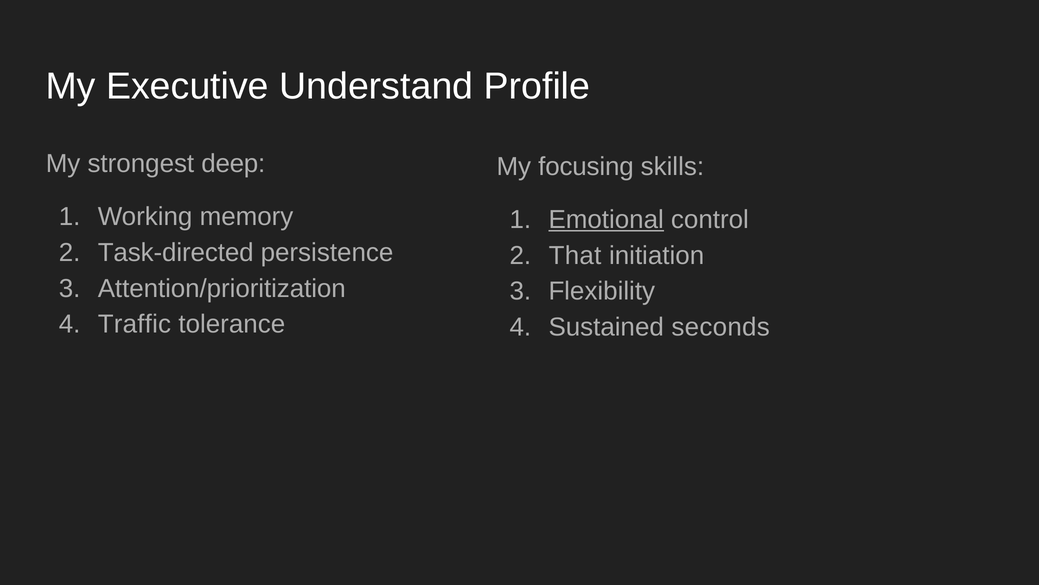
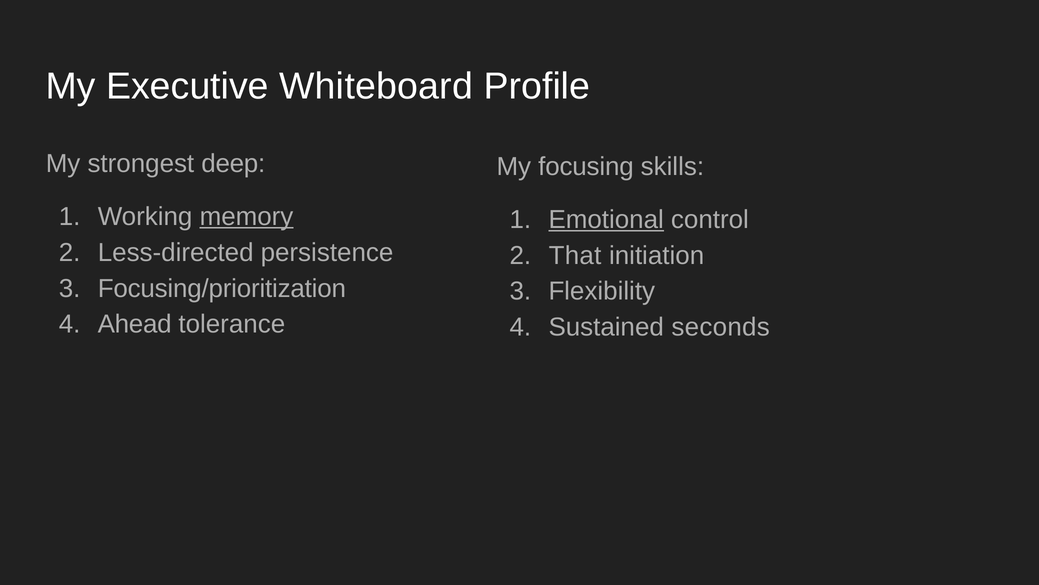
Understand: Understand -> Whiteboard (376, 86)
memory underline: none -> present (247, 217)
Task-directed: Task-directed -> Less-directed (176, 252)
Attention/prioritization: Attention/prioritization -> Focusing/prioritization (222, 288)
Traffic: Traffic -> Ahead (135, 324)
